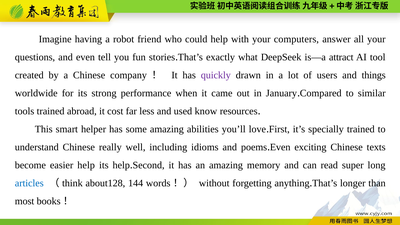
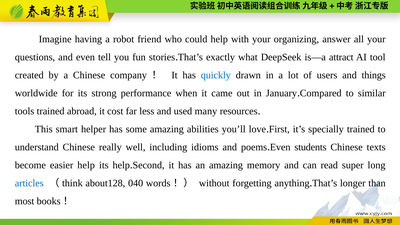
computers: computers -> organizing (296, 39)
quickly colour: purple -> blue (216, 75)
know: know -> many (206, 111)
exciting: exciting -> students (311, 147)
144: 144 -> 040 (136, 183)
